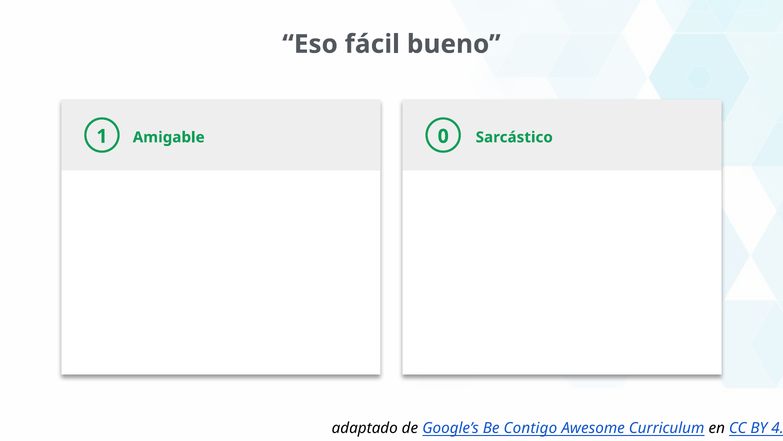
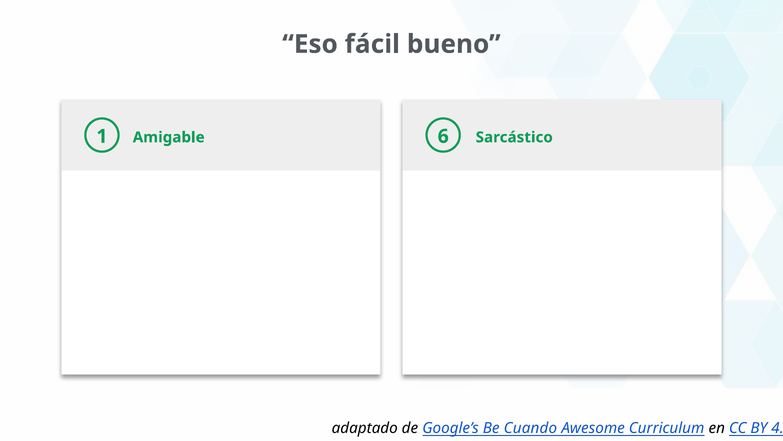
0: 0 -> 6 (443, 136)
Contigo: Contigo -> Cuando (530, 428)
